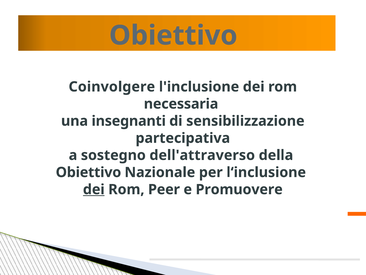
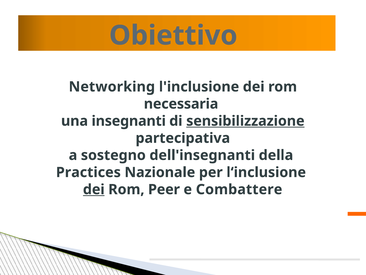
Coinvolgere: Coinvolgere -> Networking (112, 87)
sensibilizzazione underline: none -> present (245, 121)
dell'attraverso: dell'attraverso -> dell'insegnanti (202, 155)
Obiettivo: Obiettivo -> Practices (88, 172)
Promuovere: Promuovere -> Combattere (239, 189)
